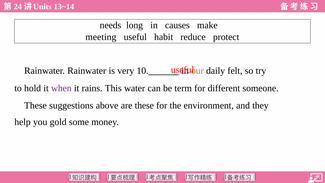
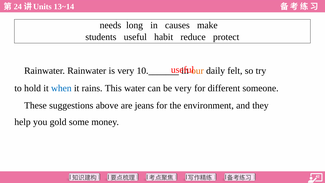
meeting: meeting -> students (101, 37)
when colour: purple -> blue (61, 88)
be term: term -> very (183, 88)
are these: these -> jeans (144, 105)
